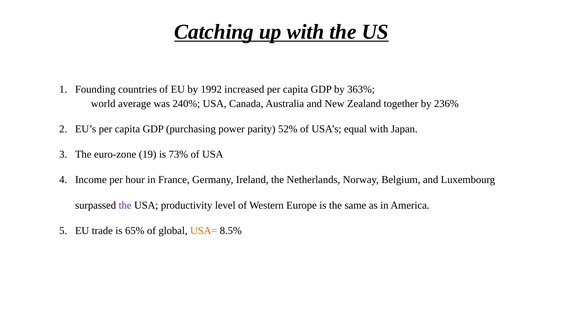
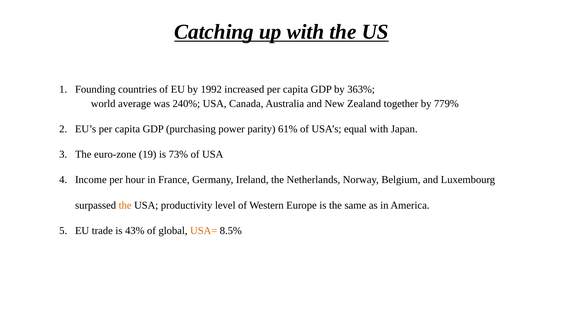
236%: 236% -> 779% (446, 104)
52%: 52% -> 61% (288, 129)
the colour: purple -> orange (125, 205)
65%: 65% -> 43% (135, 230)
